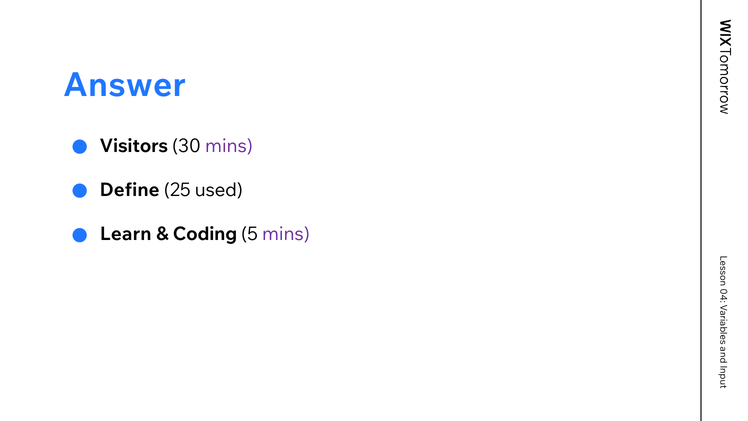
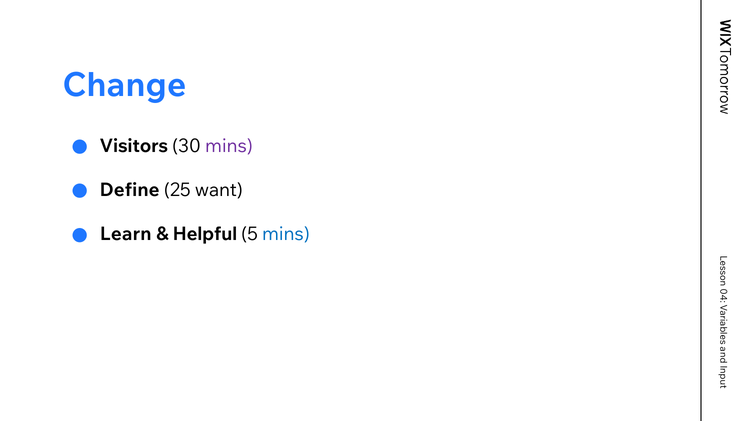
Answer: Answer -> Change (125, 85)
used: used -> want (219, 190)
Coding: Coding -> Helpful (205, 234)
mins colour: purple -> blue (286, 234)
